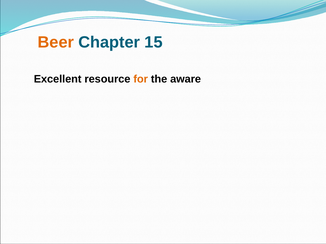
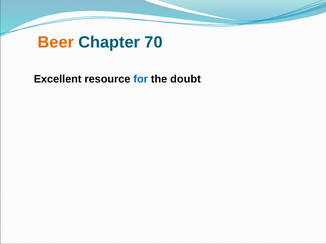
15: 15 -> 70 (154, 42)
for colour: orange -> blue (141, 79)
aware: aware -> doubt (186, 79)
